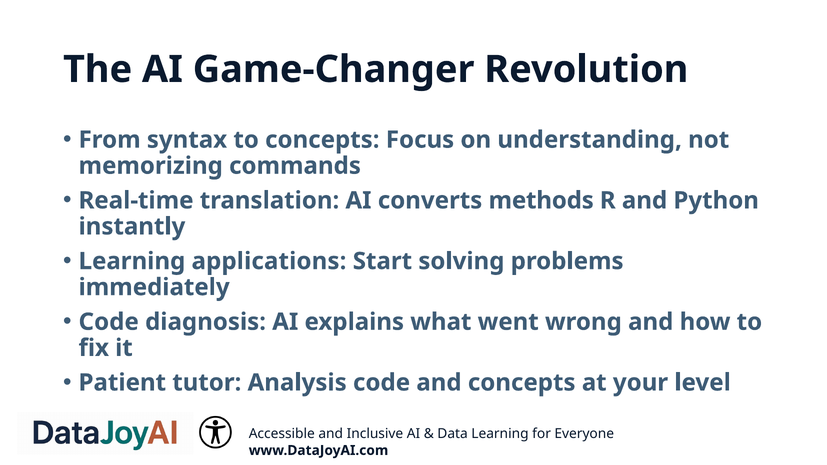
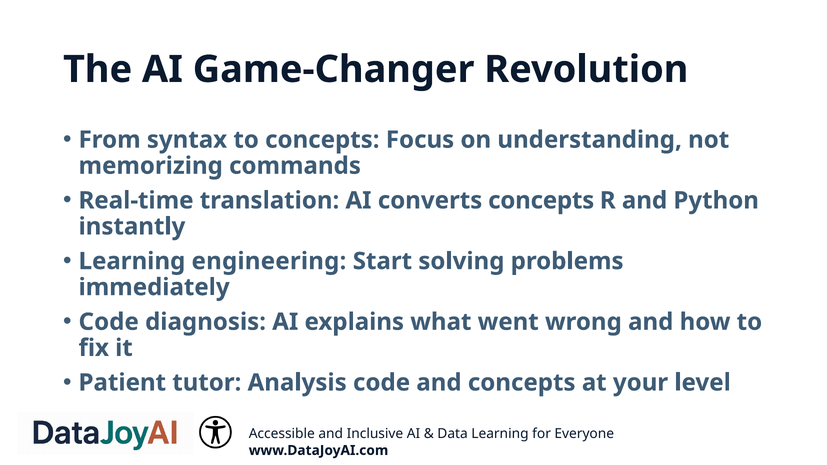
converts methods: methods -> concepts (541, 201)
applications: applications -> engineering (269, 261)
